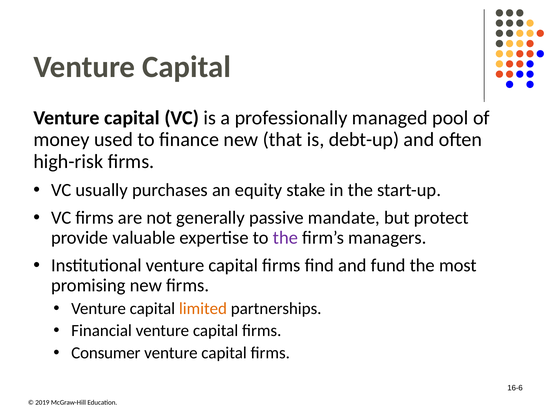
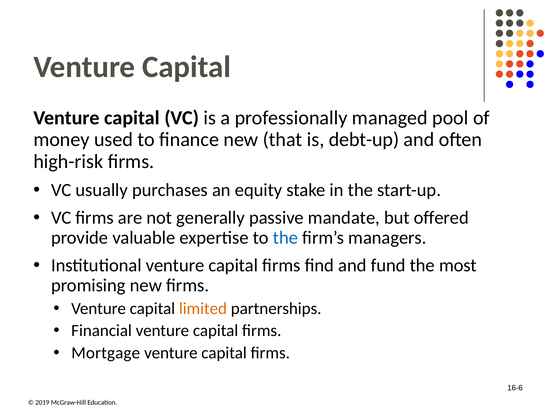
protect: protect -> offered (441, 218)
the colour: purple -> blue (285, 238)
Consumer: Consumer -> Mortgage (106, 353)
